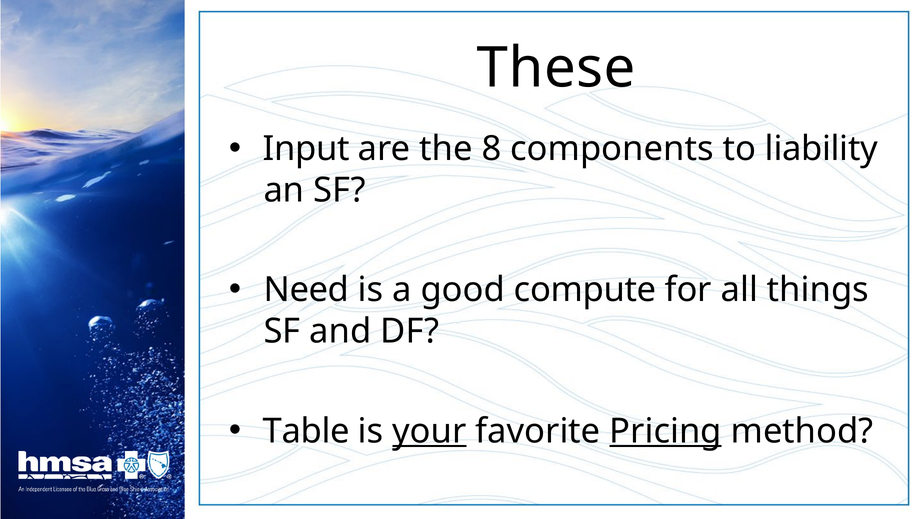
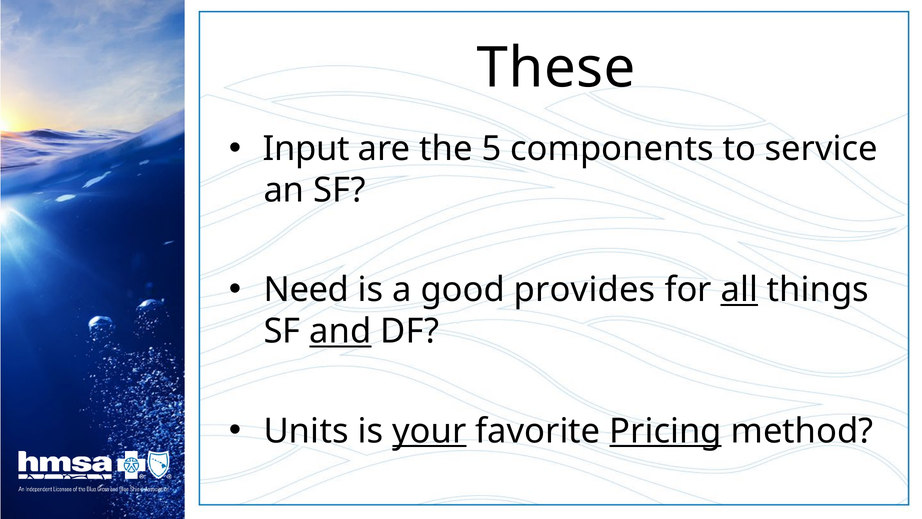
8: 8 -> 5 (491, 149)
liability: liability -> service (821, 149)
compute: compute -> provides (585, 290)
all underline: none -> present (739, 290)
and underline: none -> present (340, 331)
Table: Table -> Units (306, 431)
